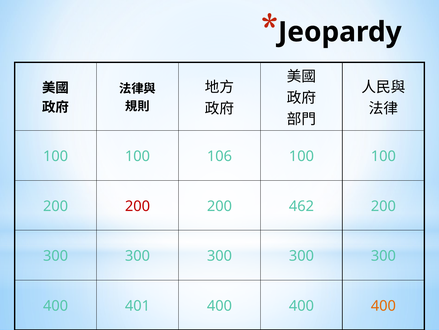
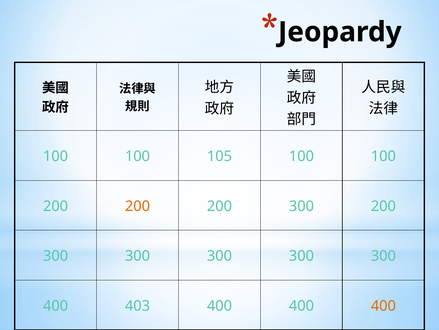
106: 106 -> 105 (219, 156)
200 colour: red -> orange (138, 206)
462: 462 -> 300 (301, 206)
401: 401 -> 403 (138, 305)
